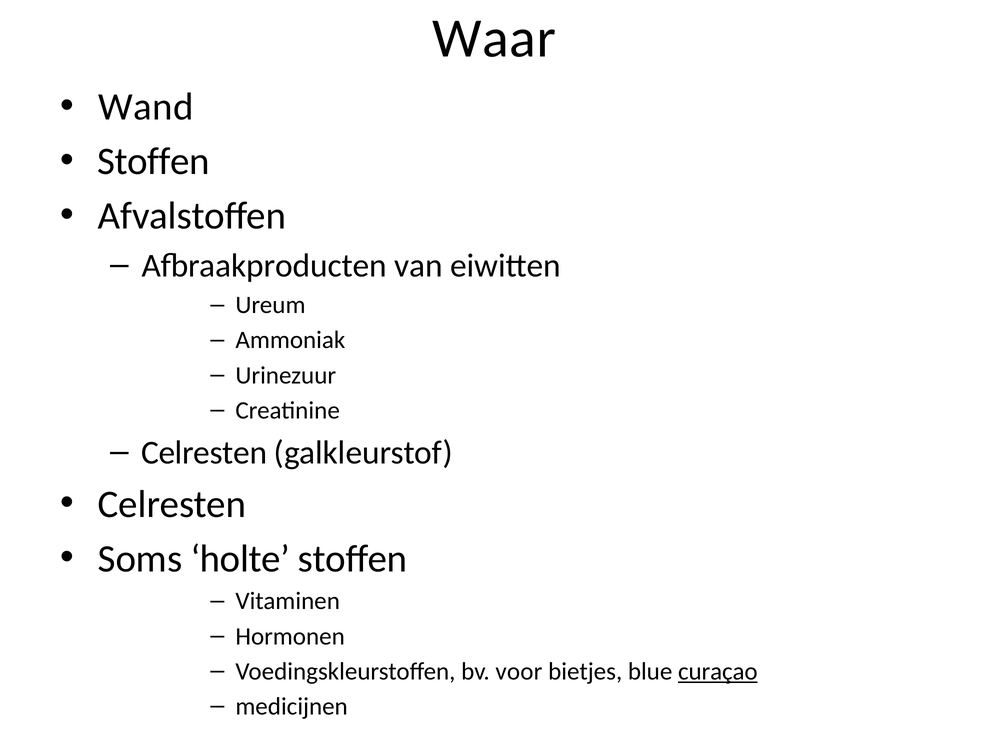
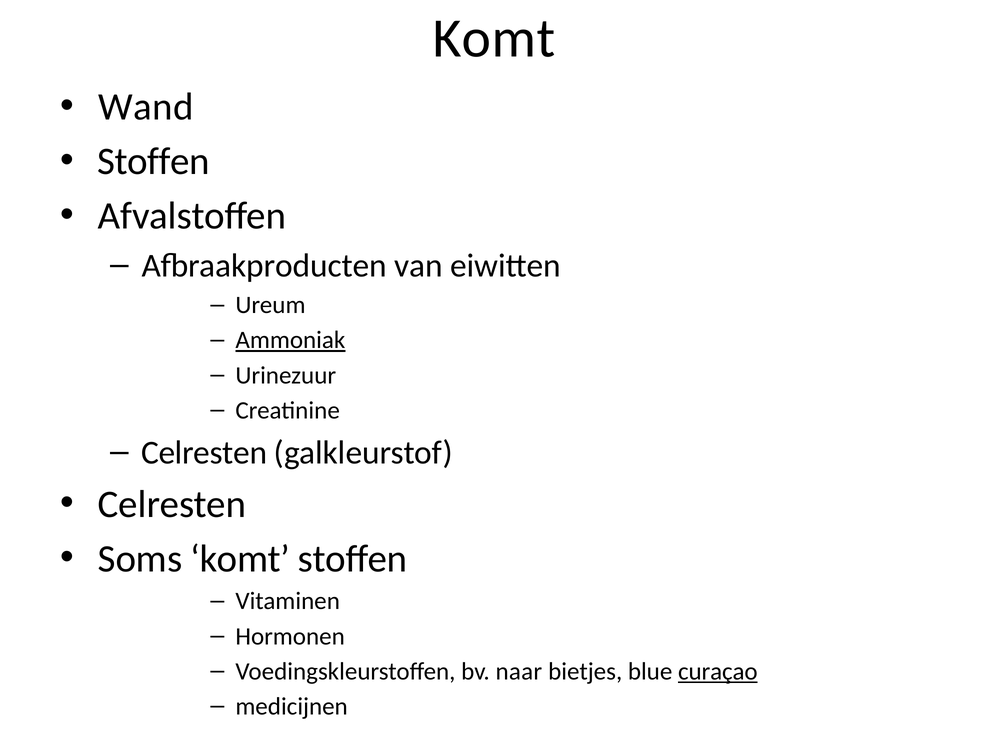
Waar: Waar -> Komt (494, 39)
Ammoniak underline: none -> present (290, 340)
Soms holte: holte -> komt (240, 559)
voor: voor -> naar (519, 672)
